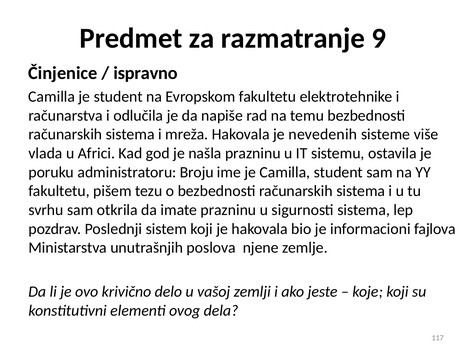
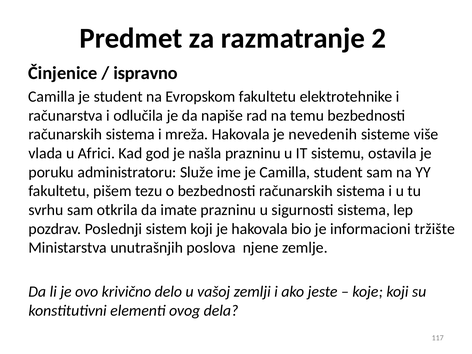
9: 9 -> 2 (379, 38)
Broju: Broju -> Služe (197, 172)
fajlova: fajlova -> tržište (435, 229)
